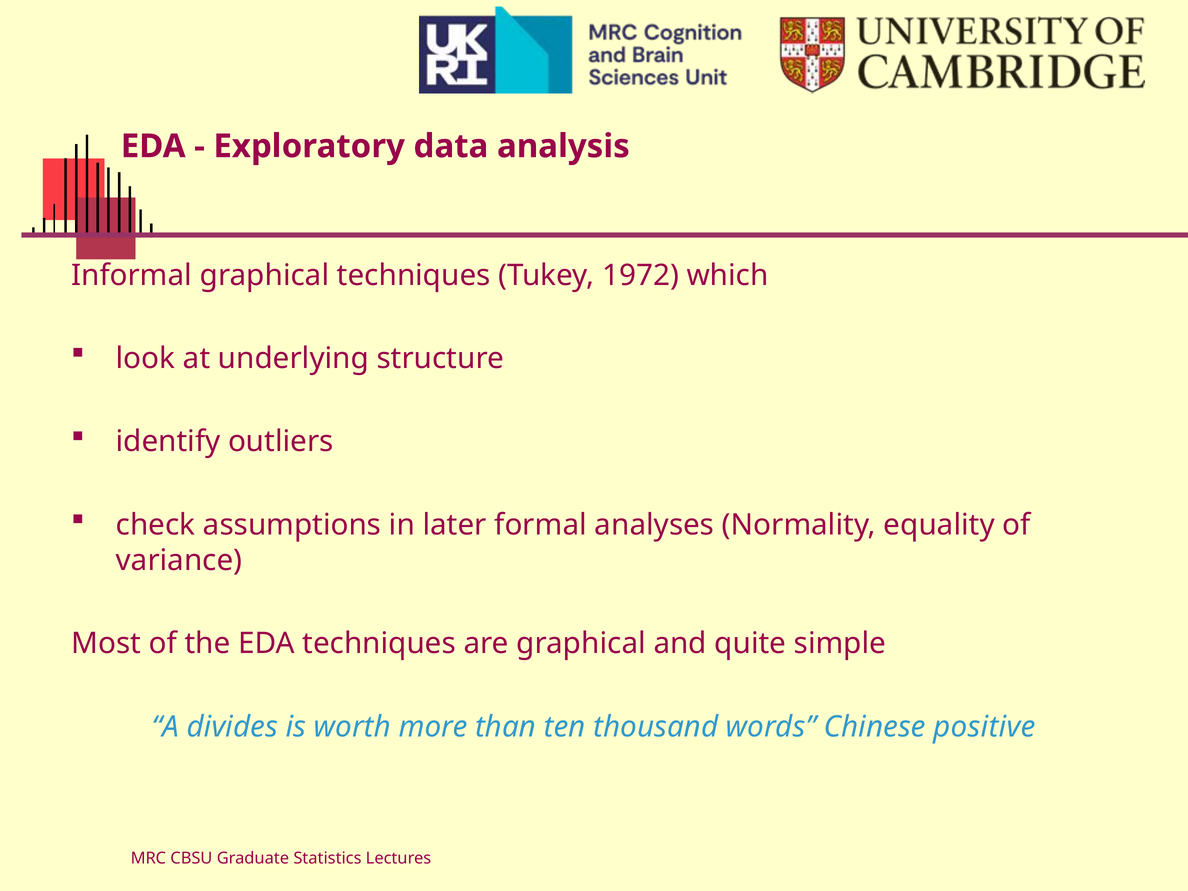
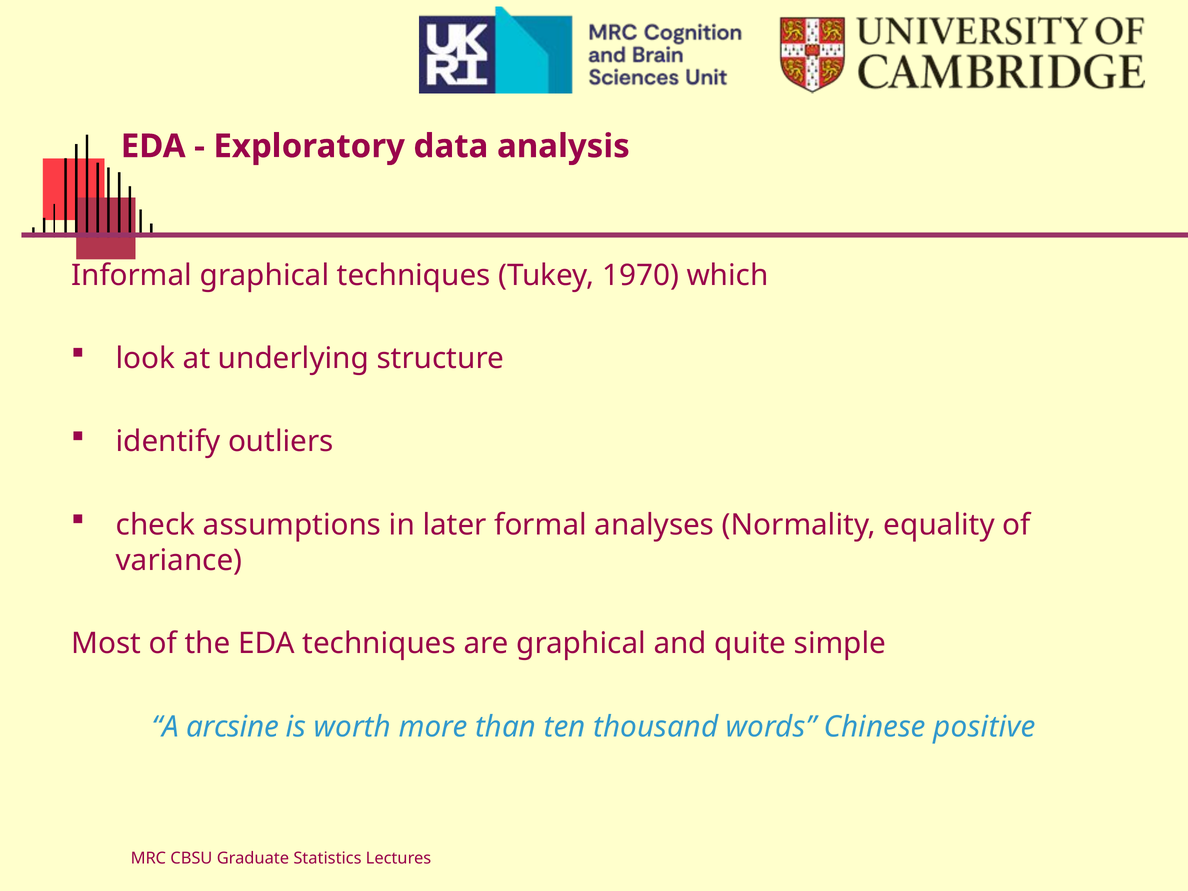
1972: 1972 -> 1970 (641, 275)
divides: divides -> arcsine (232, 727)
